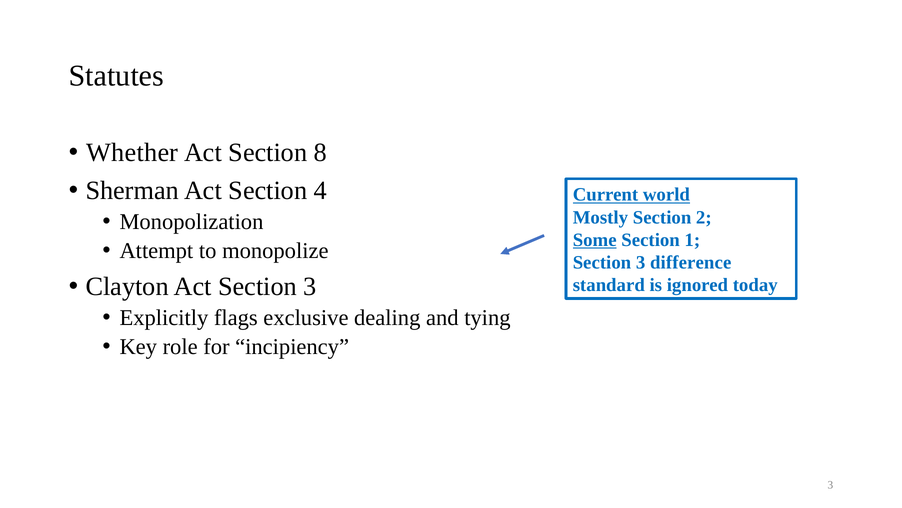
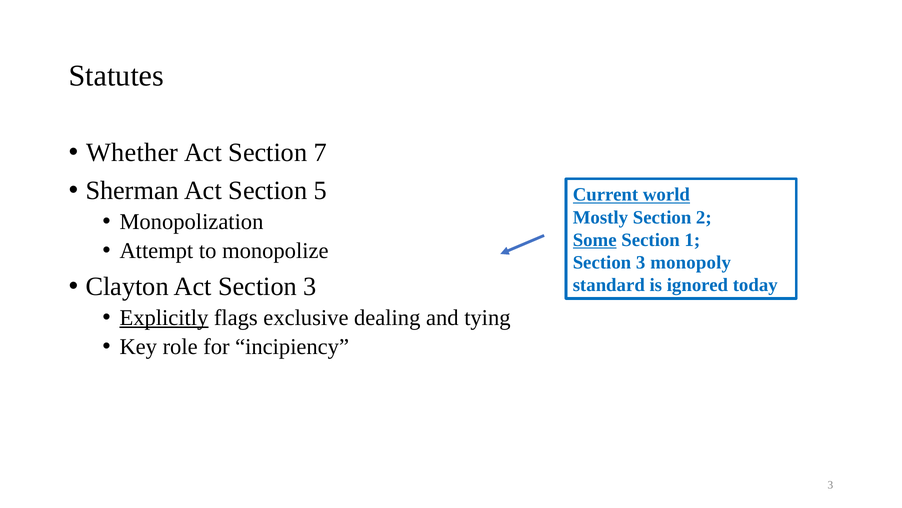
8: 8 -> 7 (320, 153)
4: 4 -> 5 (320, 190)
difference: difference -> monopoly (691, 262)
Explicitly underline: none -> present (164, 317)
